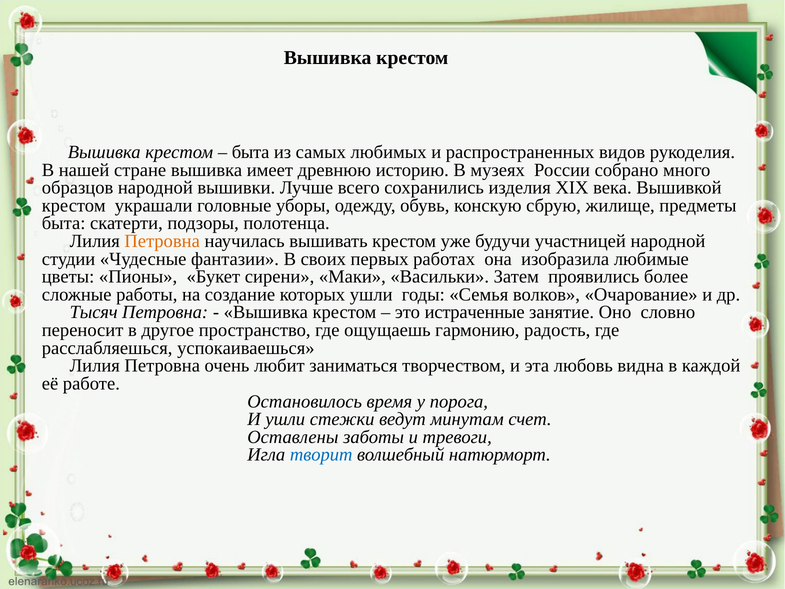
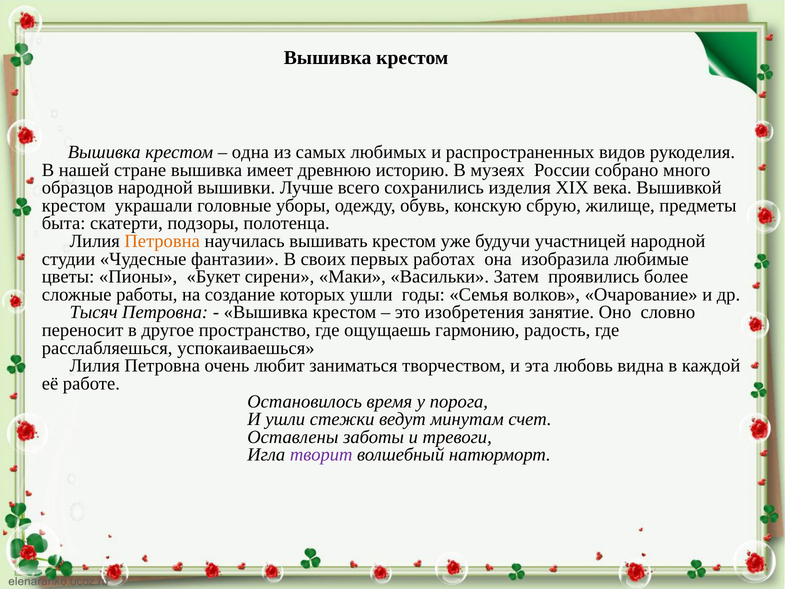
быта: быта -> одна (250, 152)
истраченные: истраченные -> изобретения (474, 312)
творит colour: blue -> purple (321, 455)
